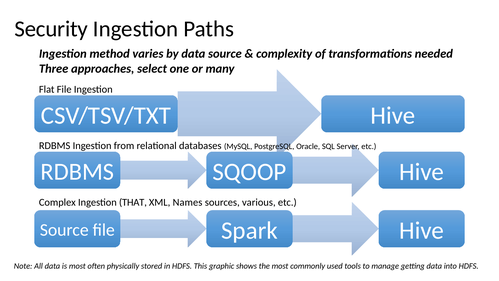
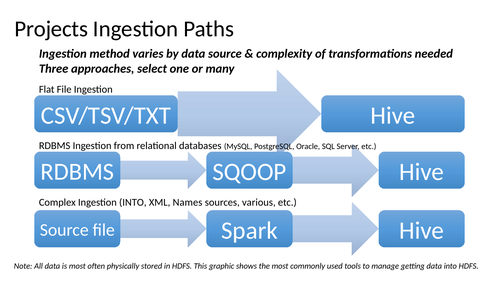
Security: Security -> Projects (51, 29)
Ingestion THAT: THAT -> INTO (133, 202)
